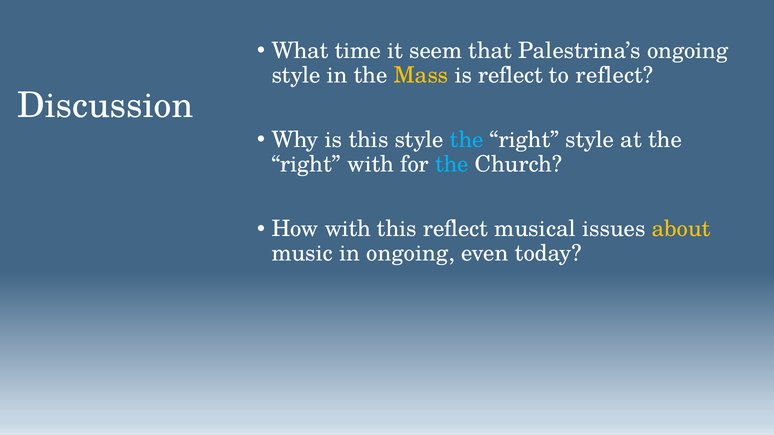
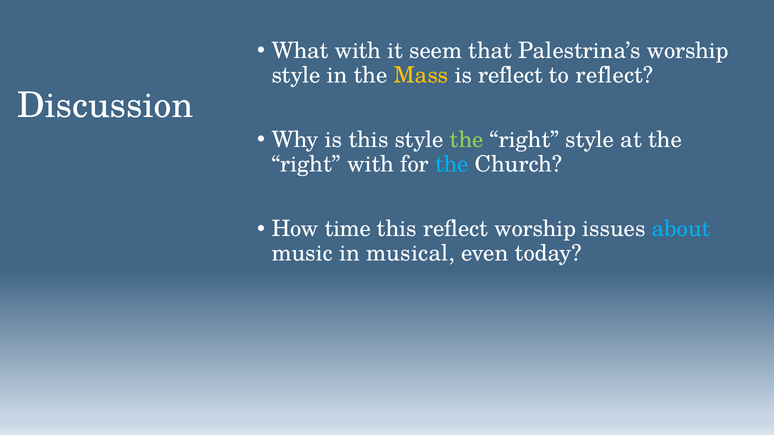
What time: time -> with (358, 51)
Palestrina’s ongoing: ongoing -> worship (688, 51)
the colour: light blue -> light green (467, 140)
How with: with -> time (348, 229)
reflect musical: musical -> worship (535, 229)
about colour: yellow -> light blue (681, 229)
in ongoing: ongoing -> musical (411, 253)
